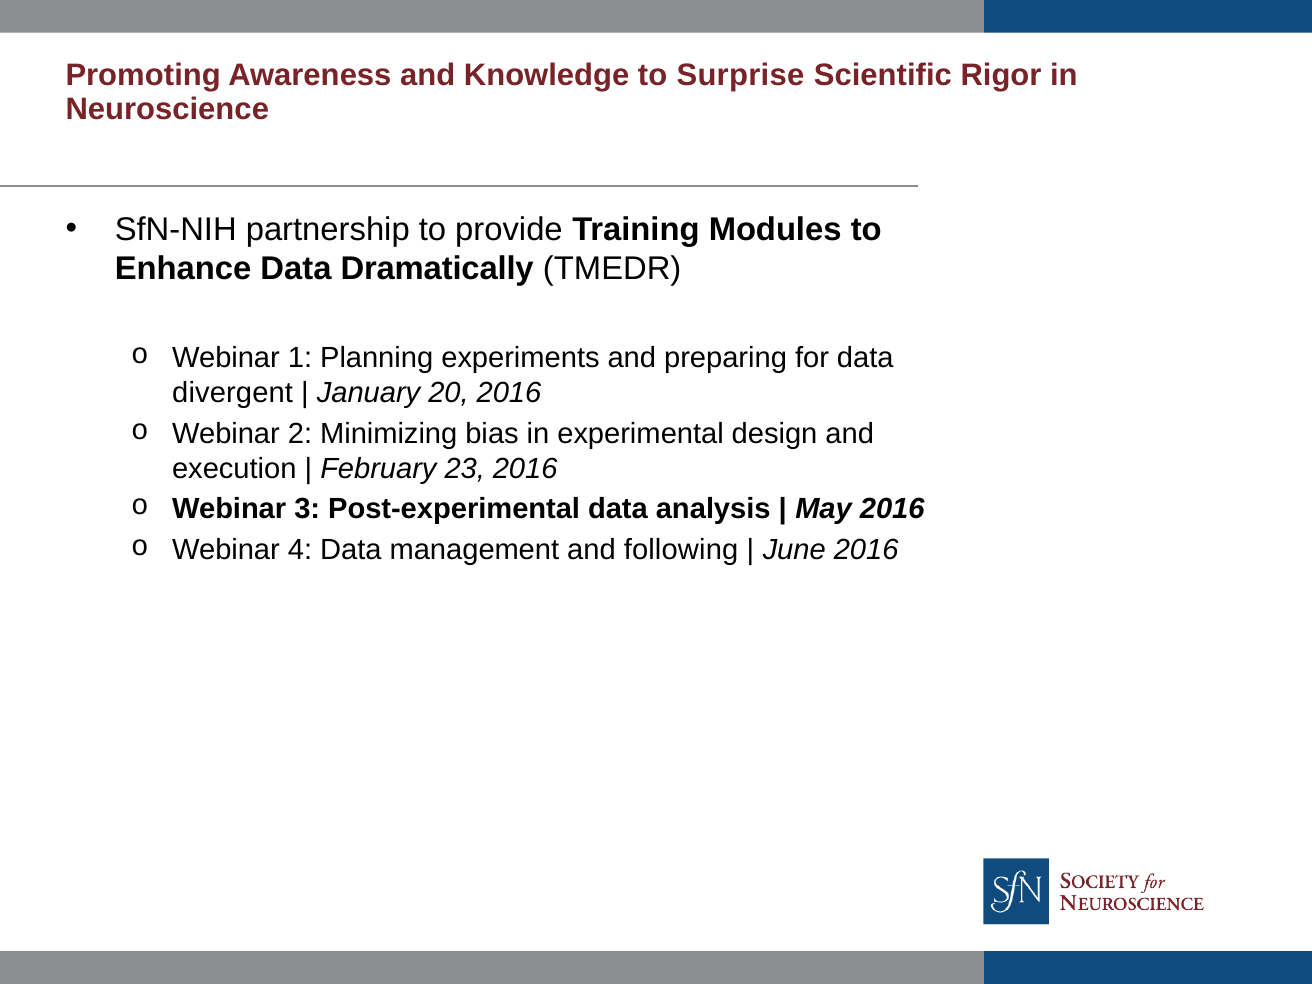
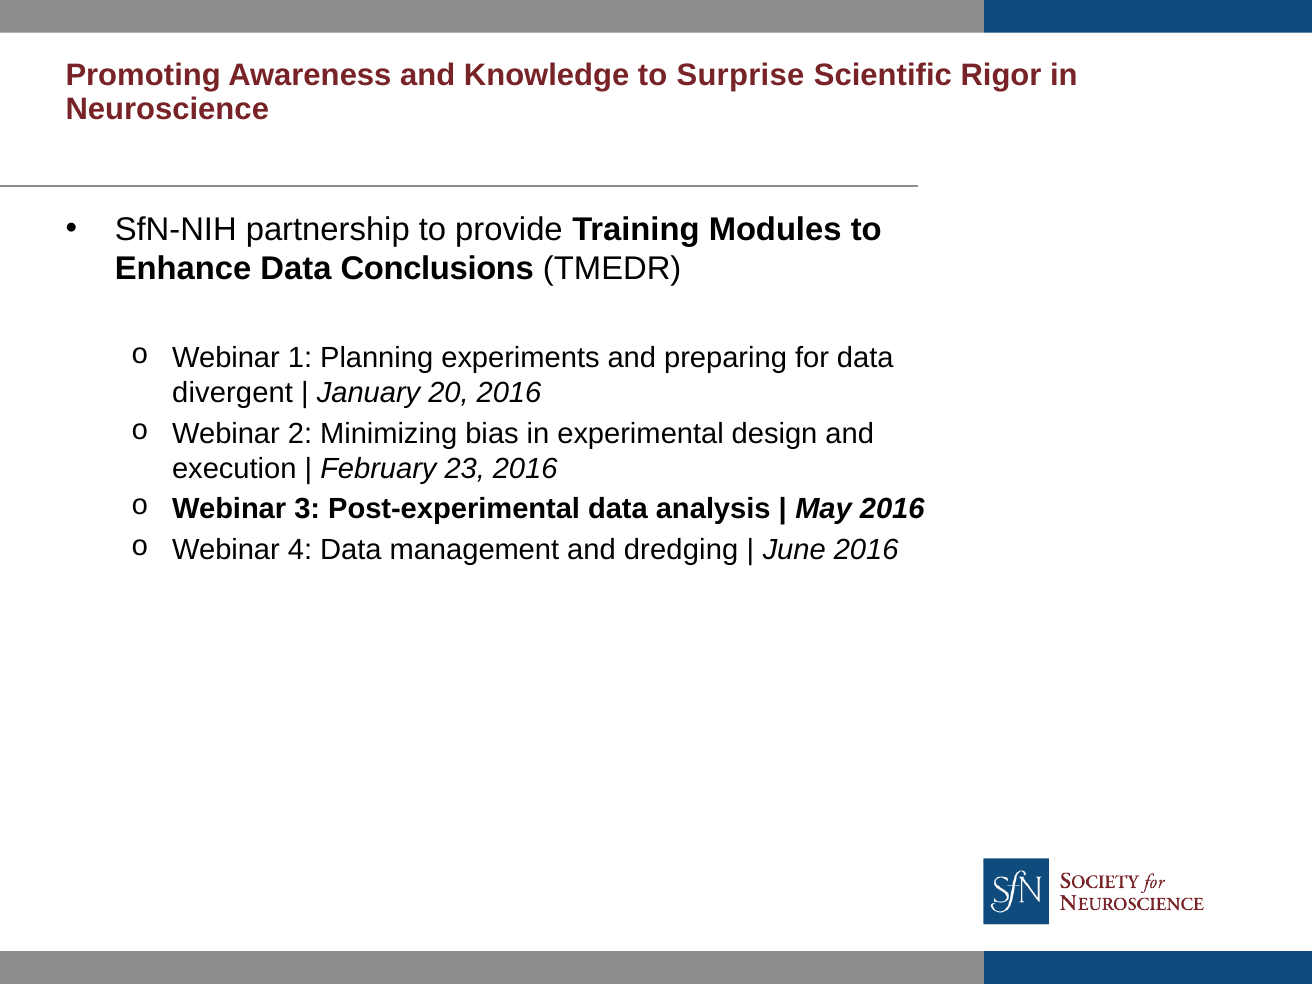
Dramatically: Dramatically -> Conclusions (437, 269)
following: following -> dredging (681, 550)
